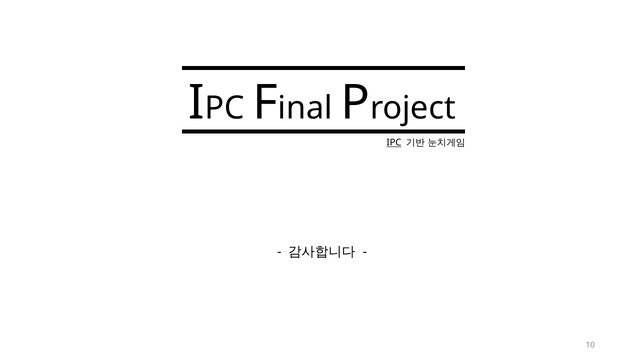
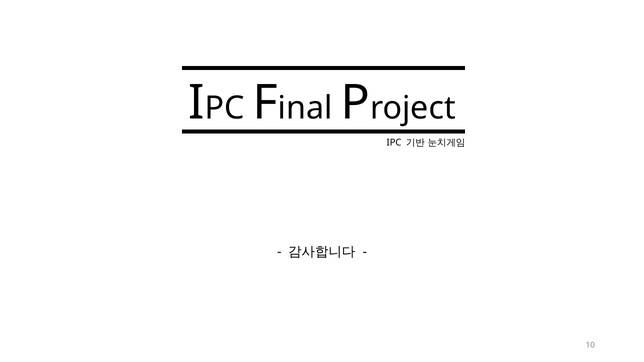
IPC underline: present -> none (394, 143)
